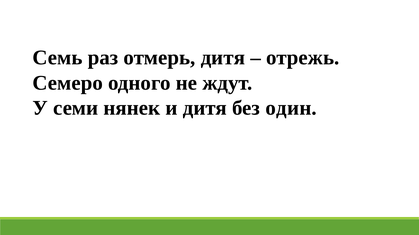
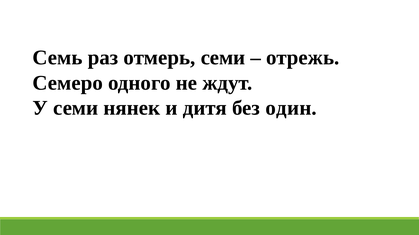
отмерь дитя: дитя -> семи (223, 58)
